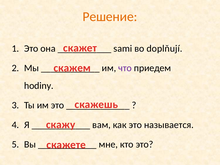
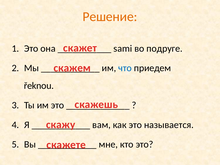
doplňují: doplňují -> подруге (164, 48)
что colour: purple -> blue (125, 68)
hodiny: hodiny -> řeknou (39, 86)
